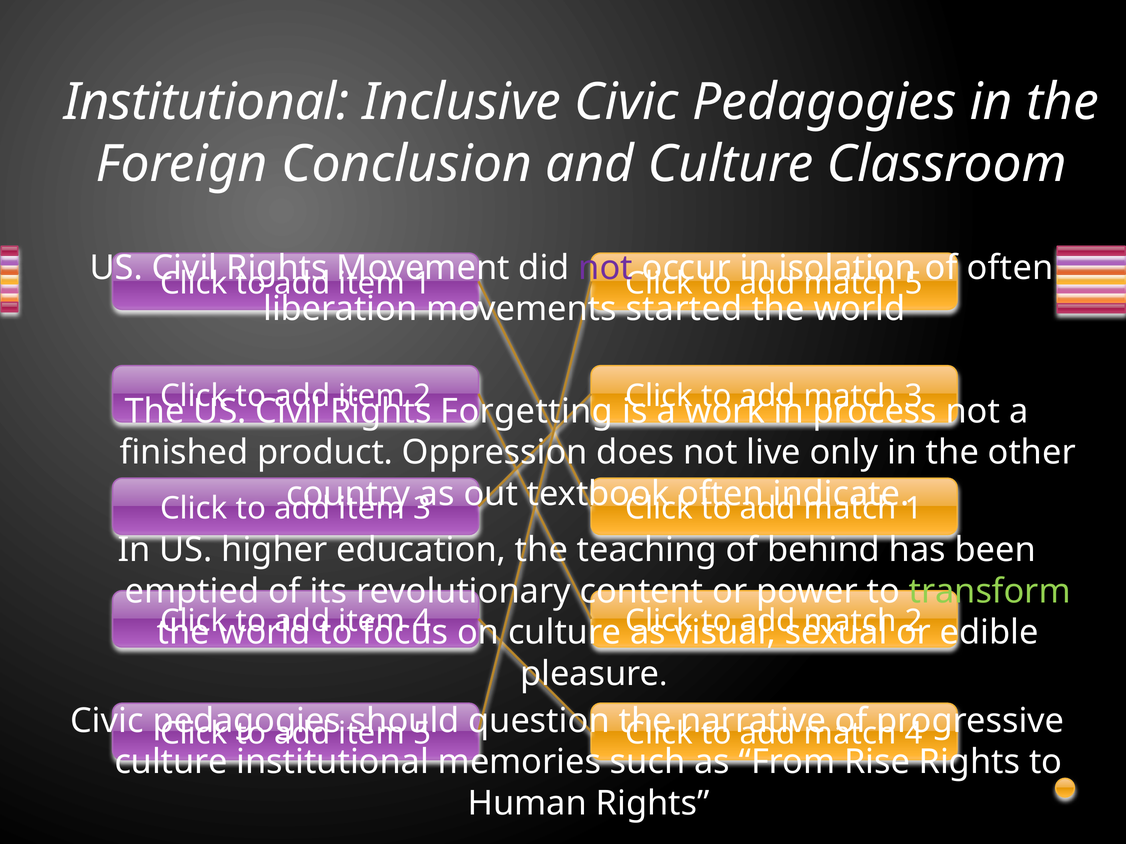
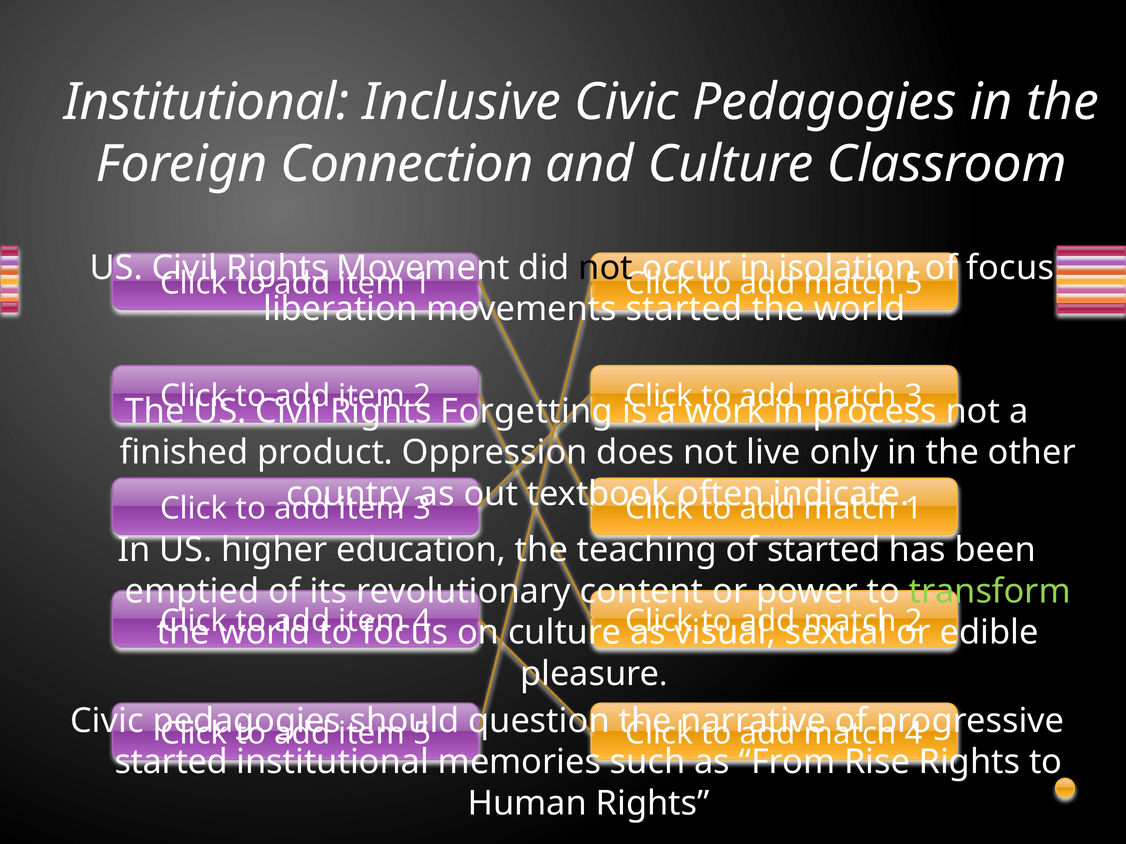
Conclusion: Conclusion -> Connection (407, 164)
not colour: purple -> black (606, 268)
of often: often -> focus (1010, 268)
of behind: behind -> started (824, 550)
culture: culture -> started (171, 762)
